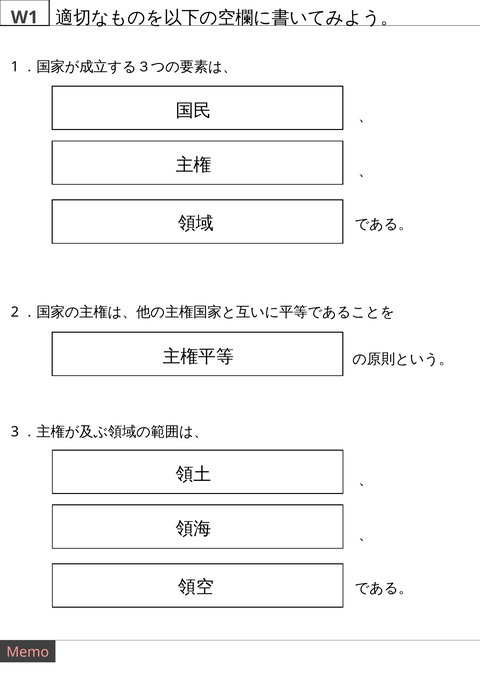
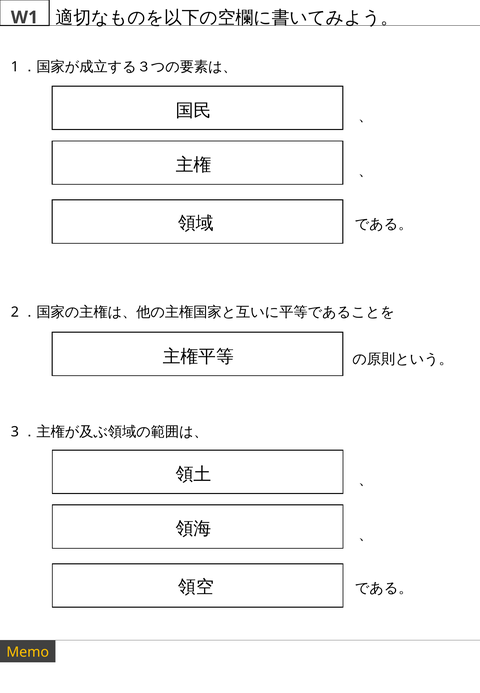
Memo colour: pink -> yellow (28, 653)
